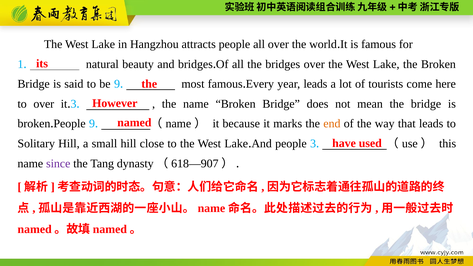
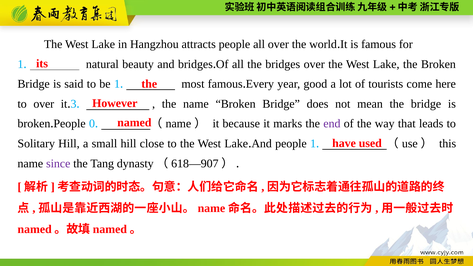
be 9: 9 -> 1 (117, 84)
year leads: leads -> good (315, 84)
People 9: 9 -> 0 (92, 124)
end colour: orange -> purple (332, 124)
people 3: 3 -> 1 (313, 144)
